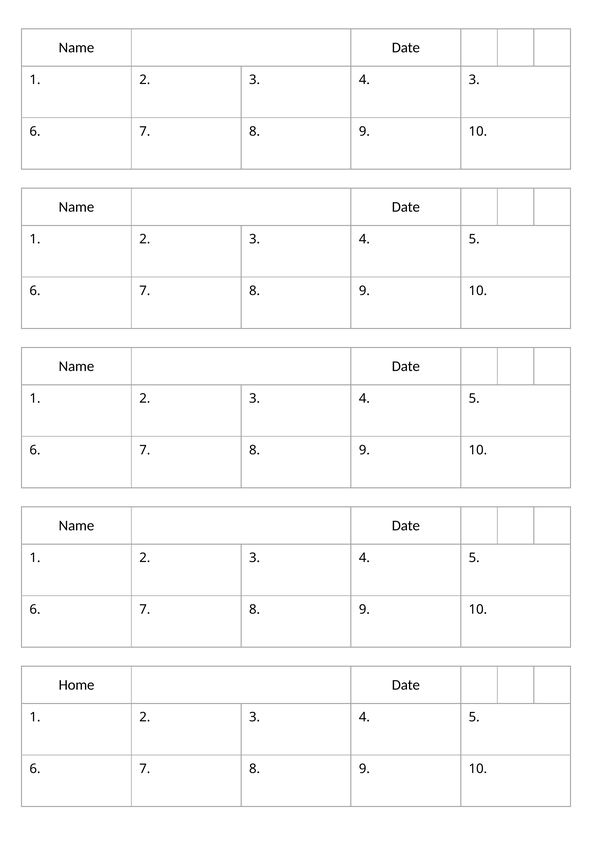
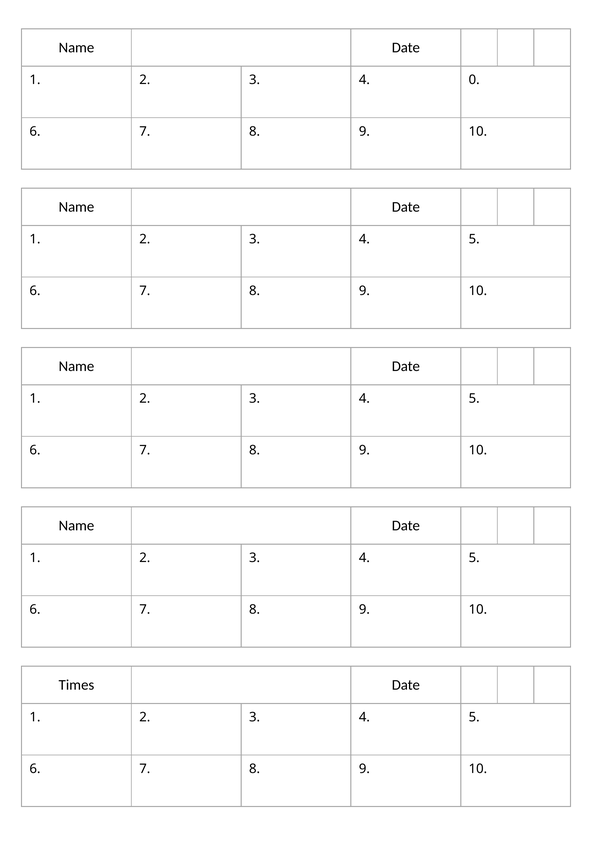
4 3: 3 -> 0 (474, 80)
Home: Home -> Times (76, 685)
